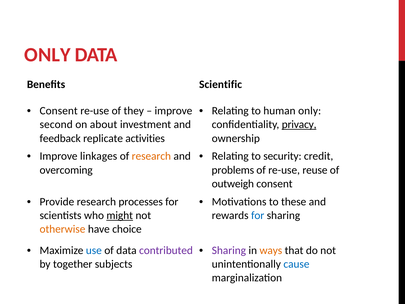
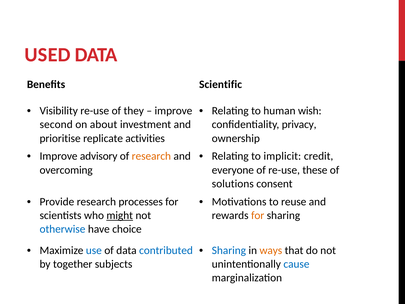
ONLY: ONLY -> USED (48, 55)
Consent: Consent -> Visibility (59, 111)
human only: only -> wish (310, 111)
privacy underline: present -> none (299, 124)
feedback: feedback -> prioritise (60, 138)
linkages: linkages -> advisory (99, 156)
security: security -> implicit (282, 156)
problems: problems -> everyone (233, 170)
reuse: reuse -> these (315, 170)
outweigh: outweigh -> solutions (233, 184)
these: these -> reuse (294, 201)
for colour: blue -> orange (258, 215)
otherwise colour: orange -> blue (62, 229)
contributed colour: purple -> blue (166, 250)
Sharing colour: purple -> blue (229, 250)
